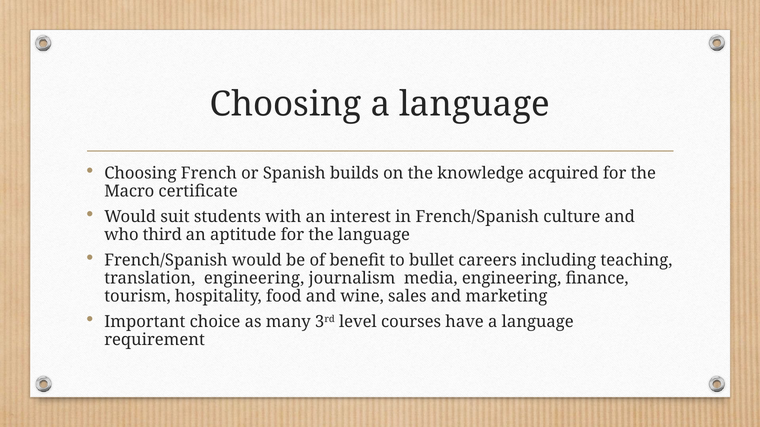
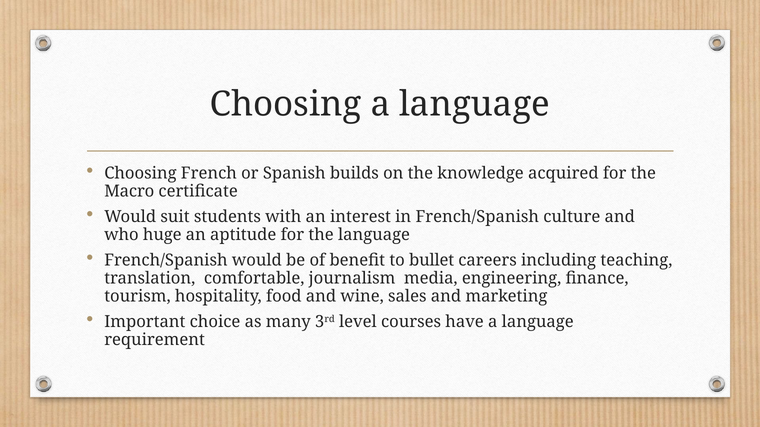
third: third -> huge (162, 235)
translation engineering: engineering -> comfortable (254, 278)
